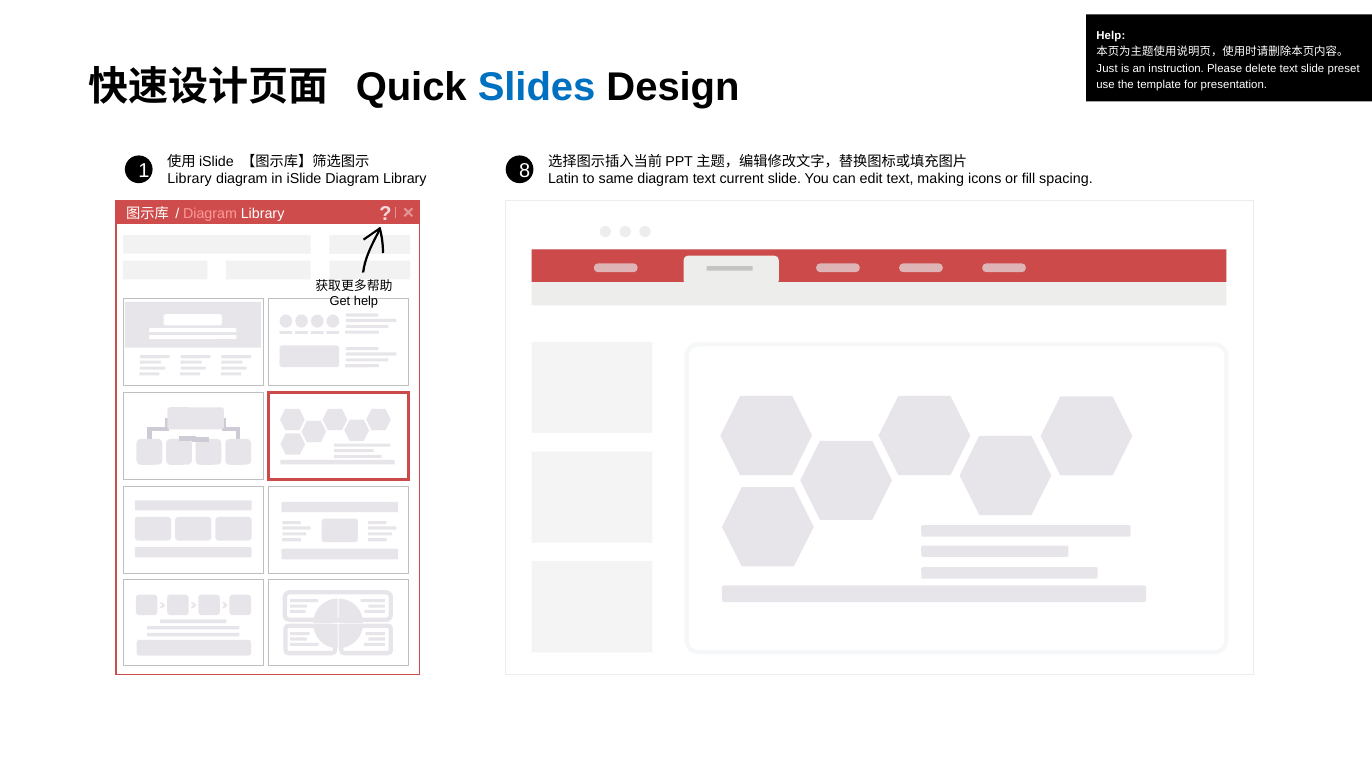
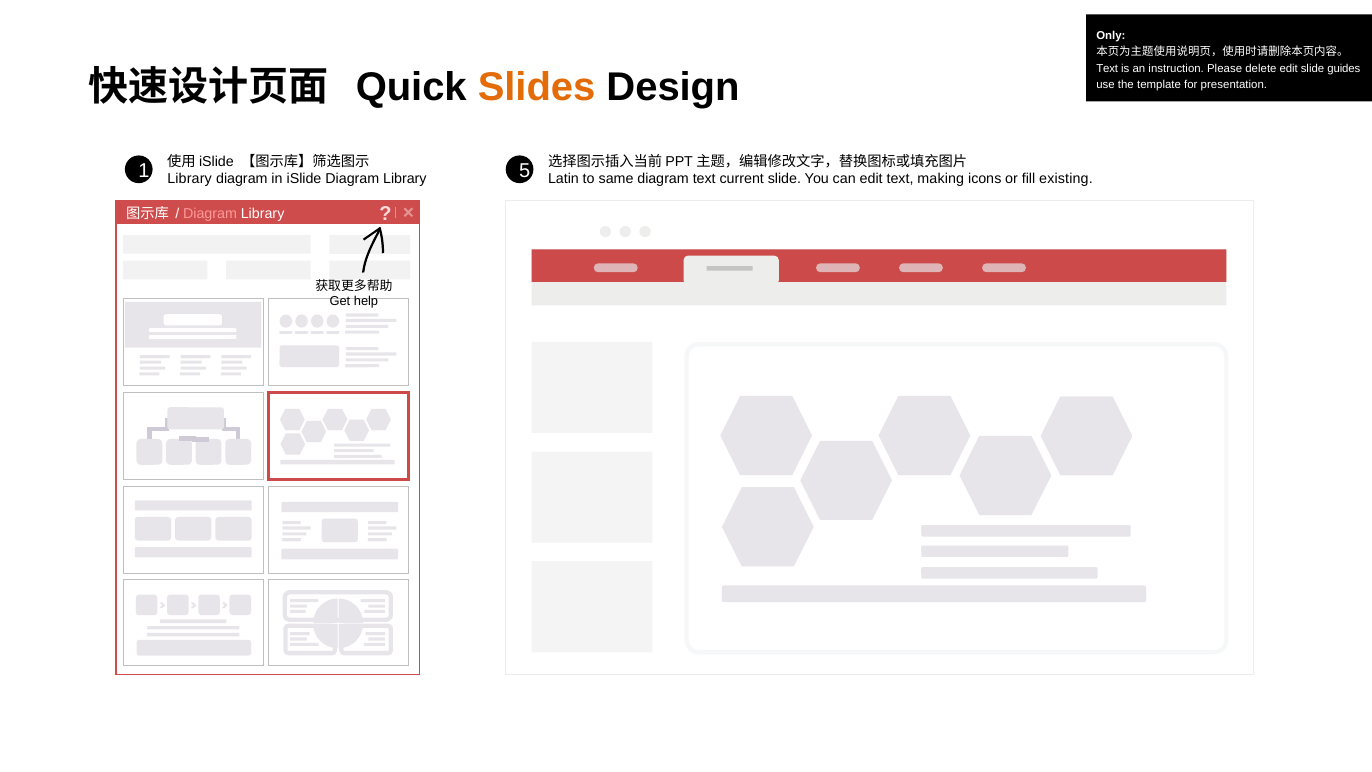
Help: Help -> Only (1111, 35)
Just: Just -> Text (1107, 68)
delete text: text -> edit (1289, 68)
preset: preset -> guides (1344, 68)
Slides colour: blue -> orange (537, 87)
8: 8 -> 5 (525, 171)
spacing: spacing -> existing (1066, 179)
